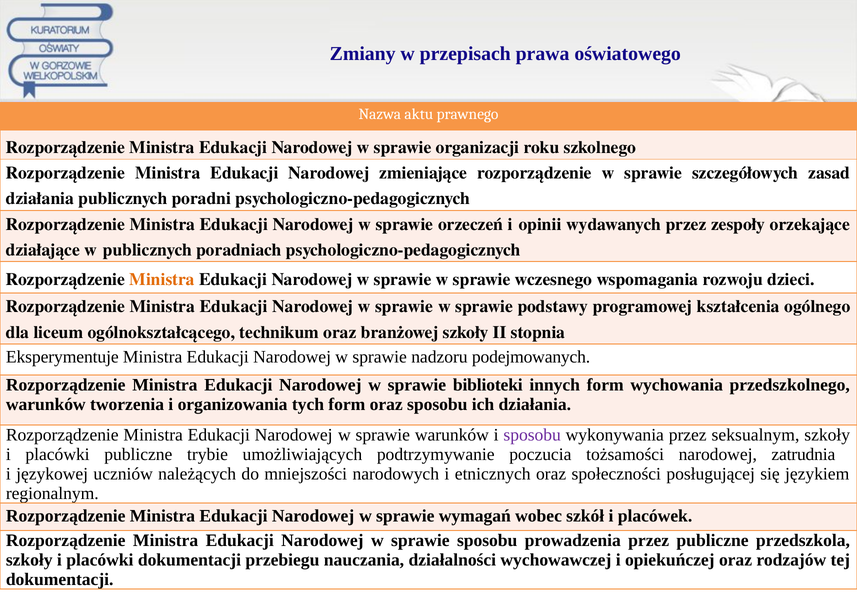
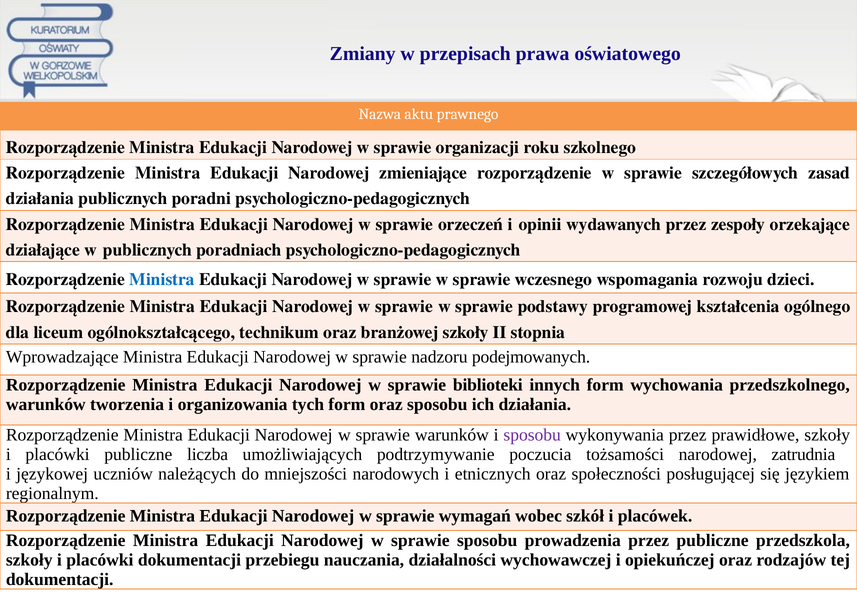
Ministra colour: orange -> blue (162, 279)
Eksperymentuje: Eksperymentuje -> Wprowadzające (62, 357)
seksualnym: seksualnym -> prawidłowe (755, 435)
trybie: trybie -> liczba (208, 455)
